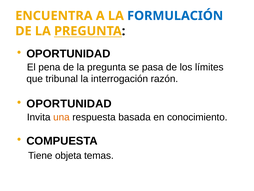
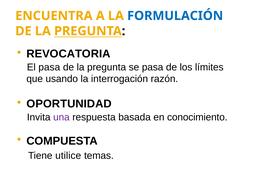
OPORTUNIDAD: OPORTUNIDAD -> REVOCATORIA (68, 54)
El pena: pena -> pasa (49, 67)
tribunal: tribunal -> usando (62, 79)
una colour: orange -> purple (61, 117)
objeta: objeta -> utilice (68, 155)
